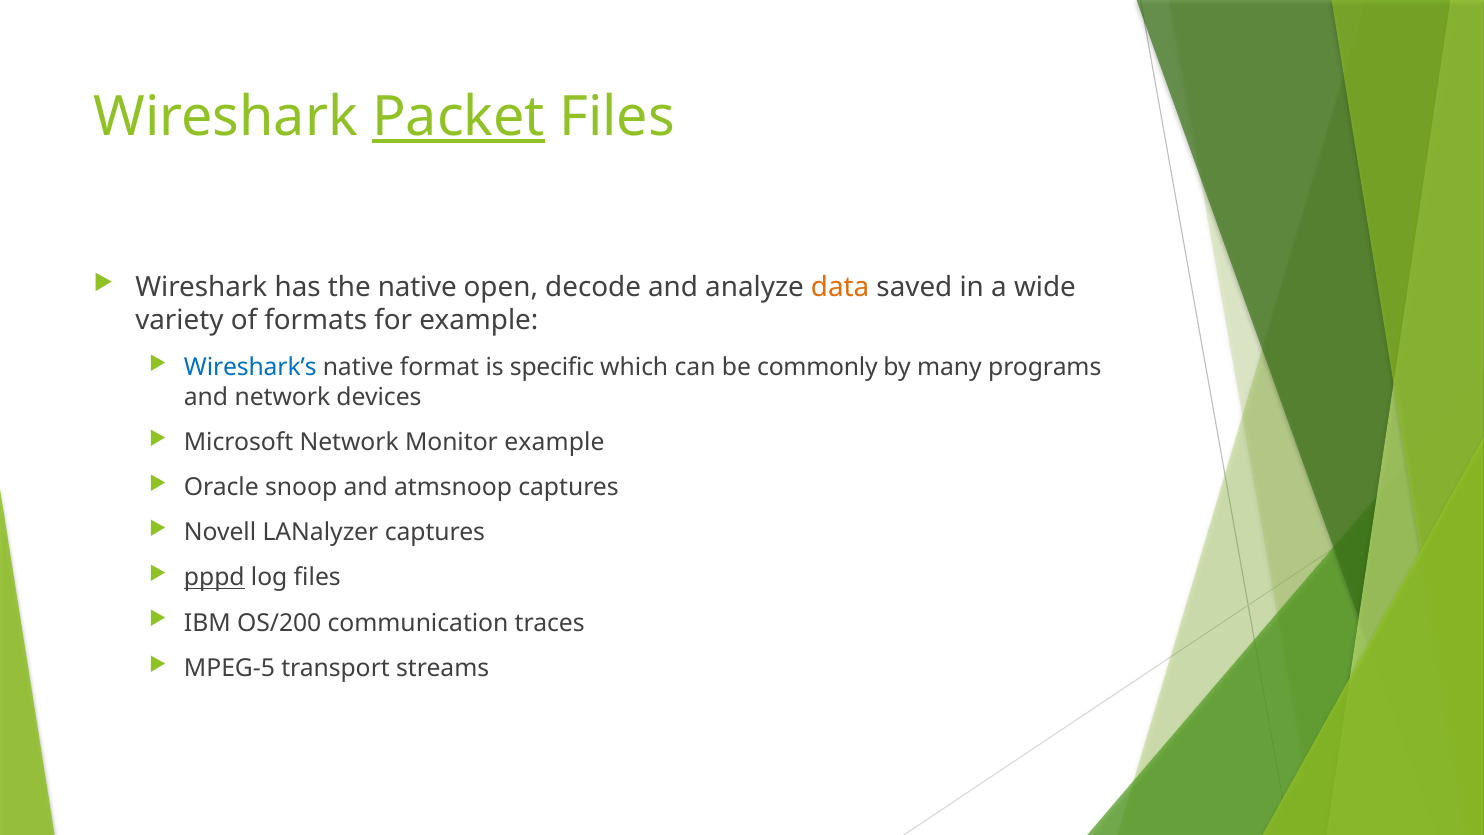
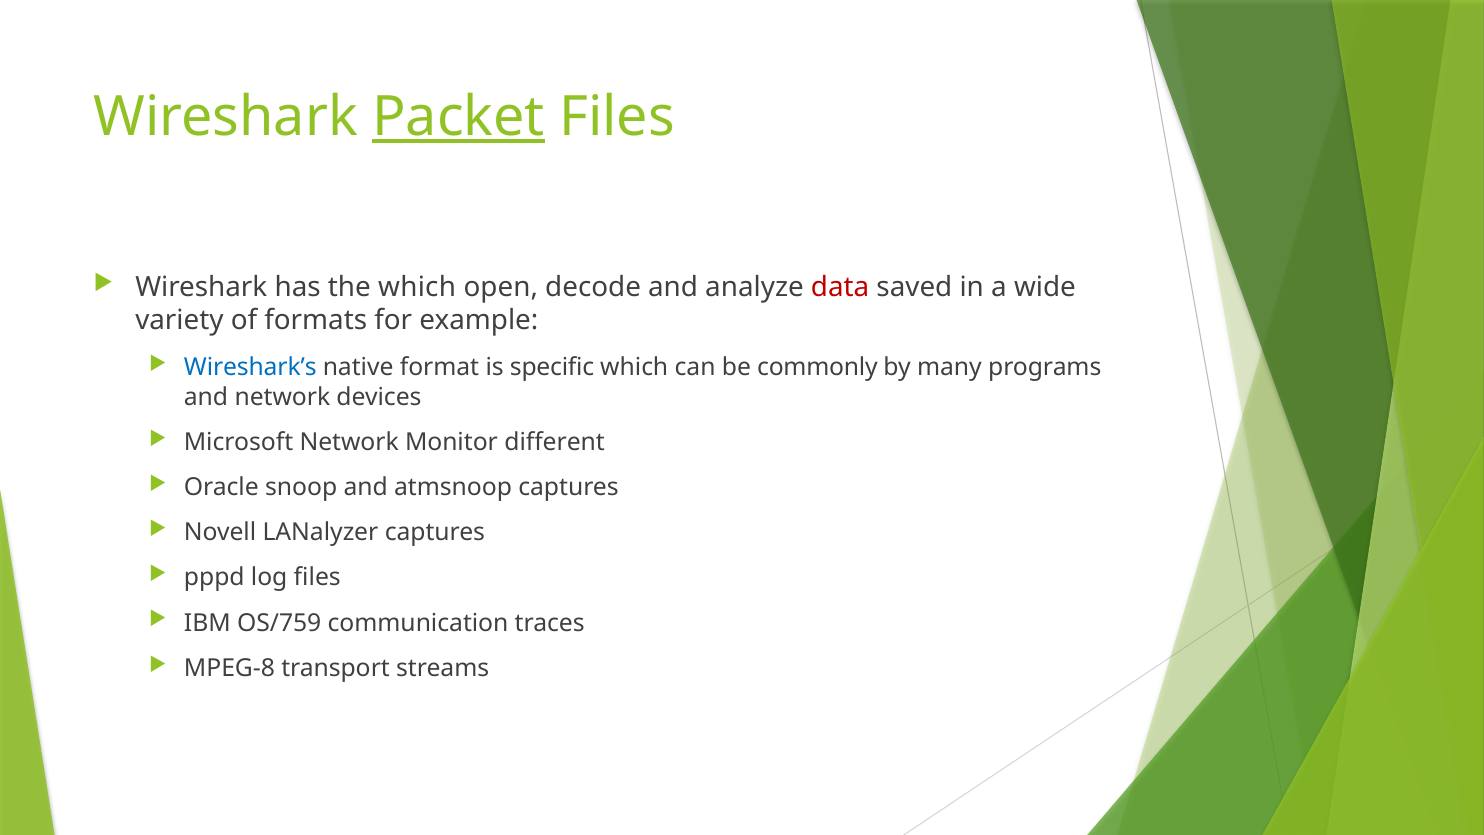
the native: native -> which (417, 287)
data colour: orange -> red (840, 287)
Monitor example: example -> different (555, 442)
pppd underline: present -> none (214, 578)
OS/200: OS/200 -> OS/759 (279, 623)
MPEG-5: MPEG-5 -> MPEG-8 (229, 668)
